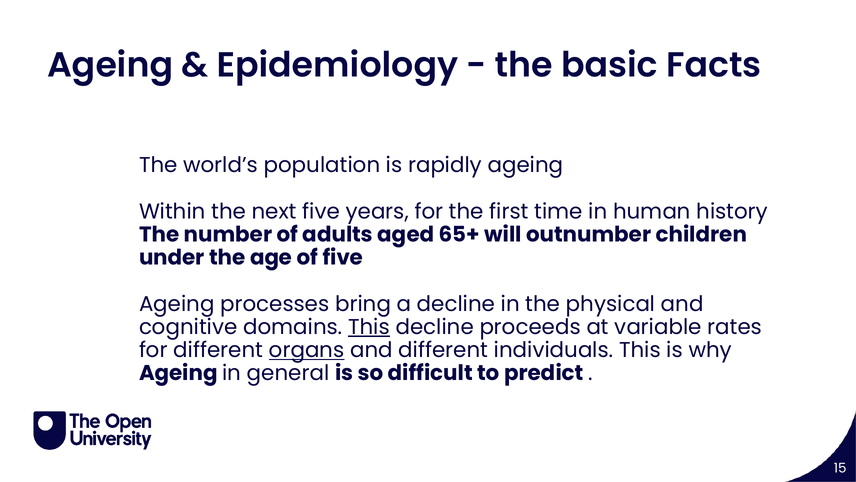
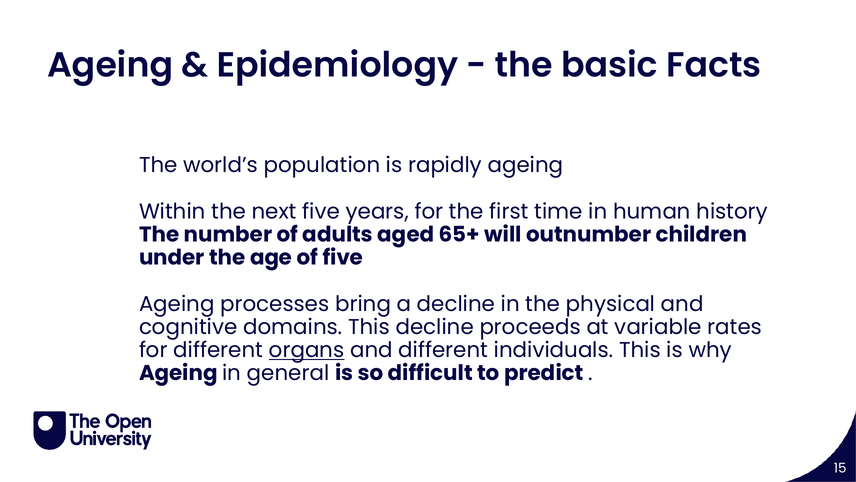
This underline: present -> none (369, 327)
